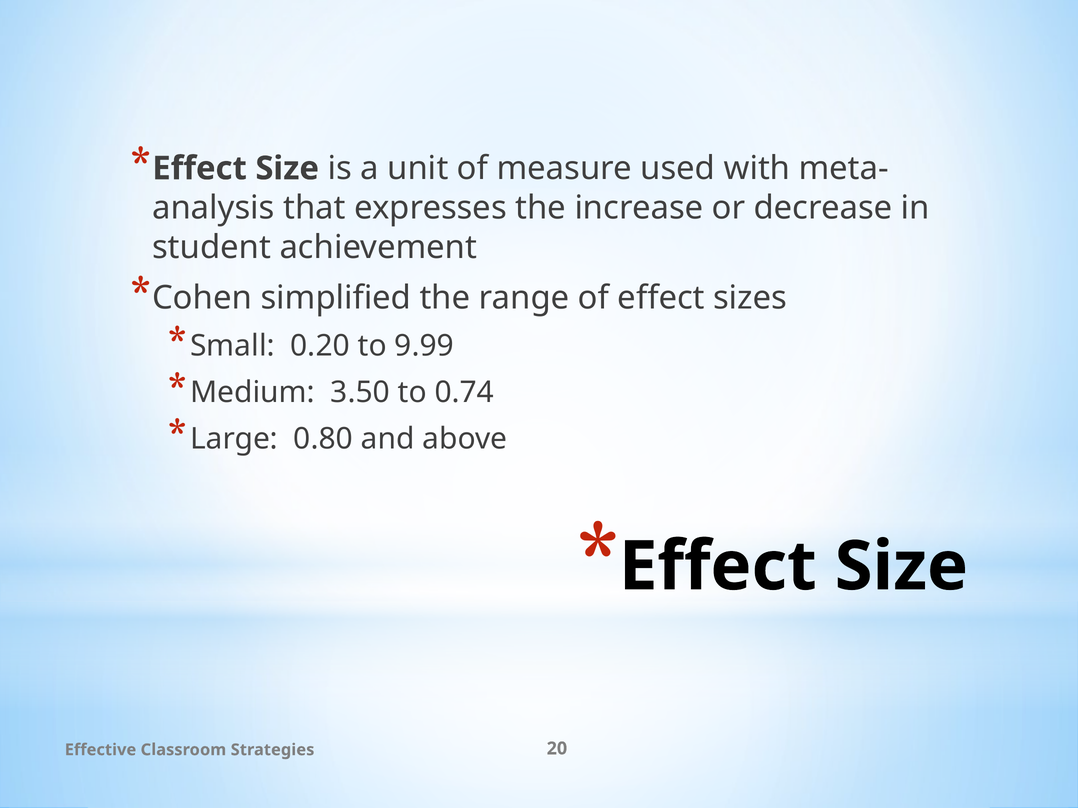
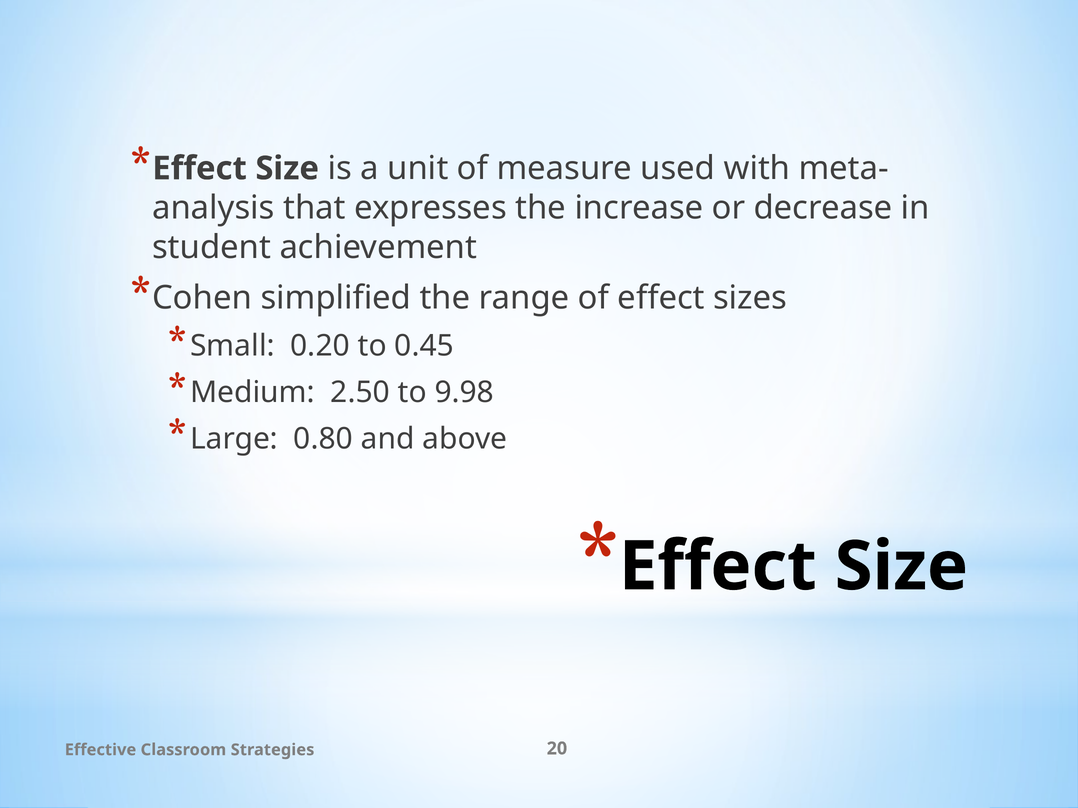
9.99: 9.99 -> 0.45 (424, 346)
3.50: 3.50 -> 2.50 (360, 393)
0.74: 0.74 -> 9.98 (464, 393)
